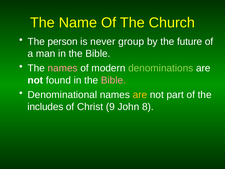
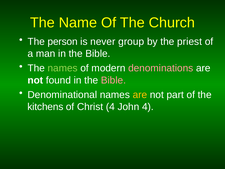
future: future -> priest (190, 42)
names colour: pink -> light green (63, 68)
denominations colour: light green -> pink (161, 68)
includes: includes -> kitchens (45, 107)
Christ 9: 9 -> 4 (110, 107)
John 8: 8 -> 4 (148, 107)
